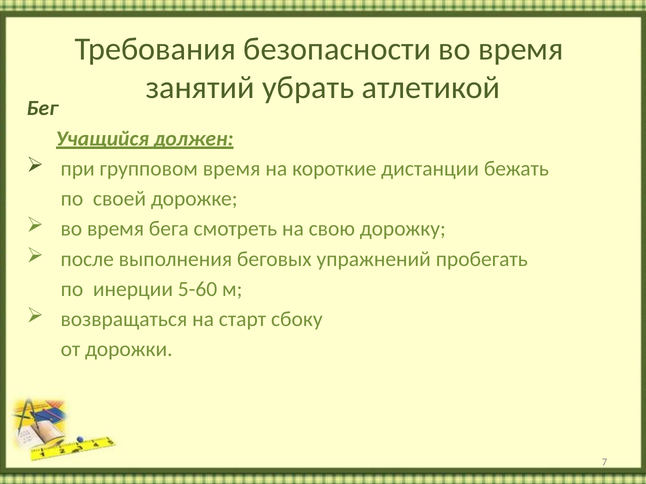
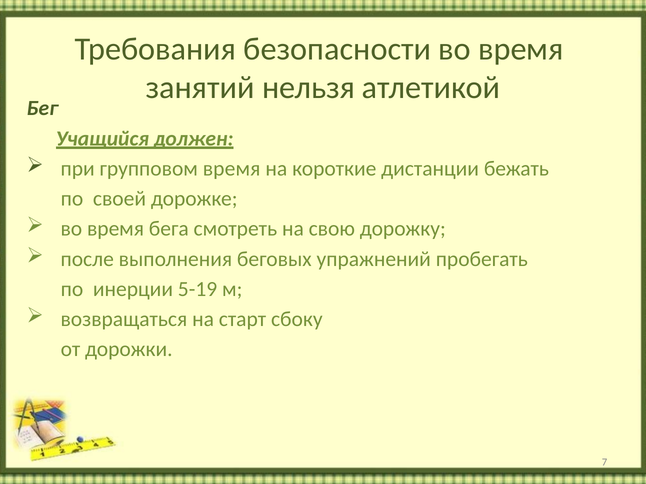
убрать: убрать -> нельзя (308, 88)
5-60: 5-60 -> 5-19 (198, 289)
